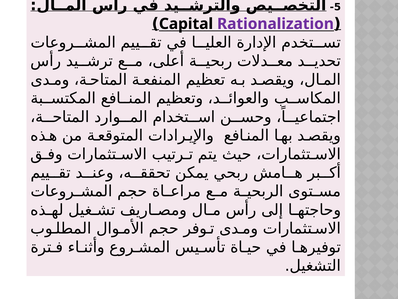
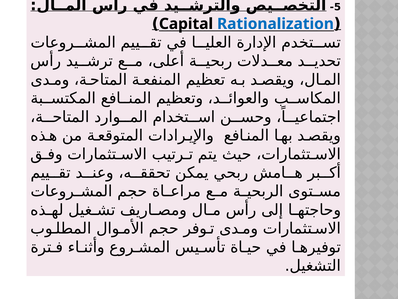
Rationalization colour: purple -> blue (275, 24)
